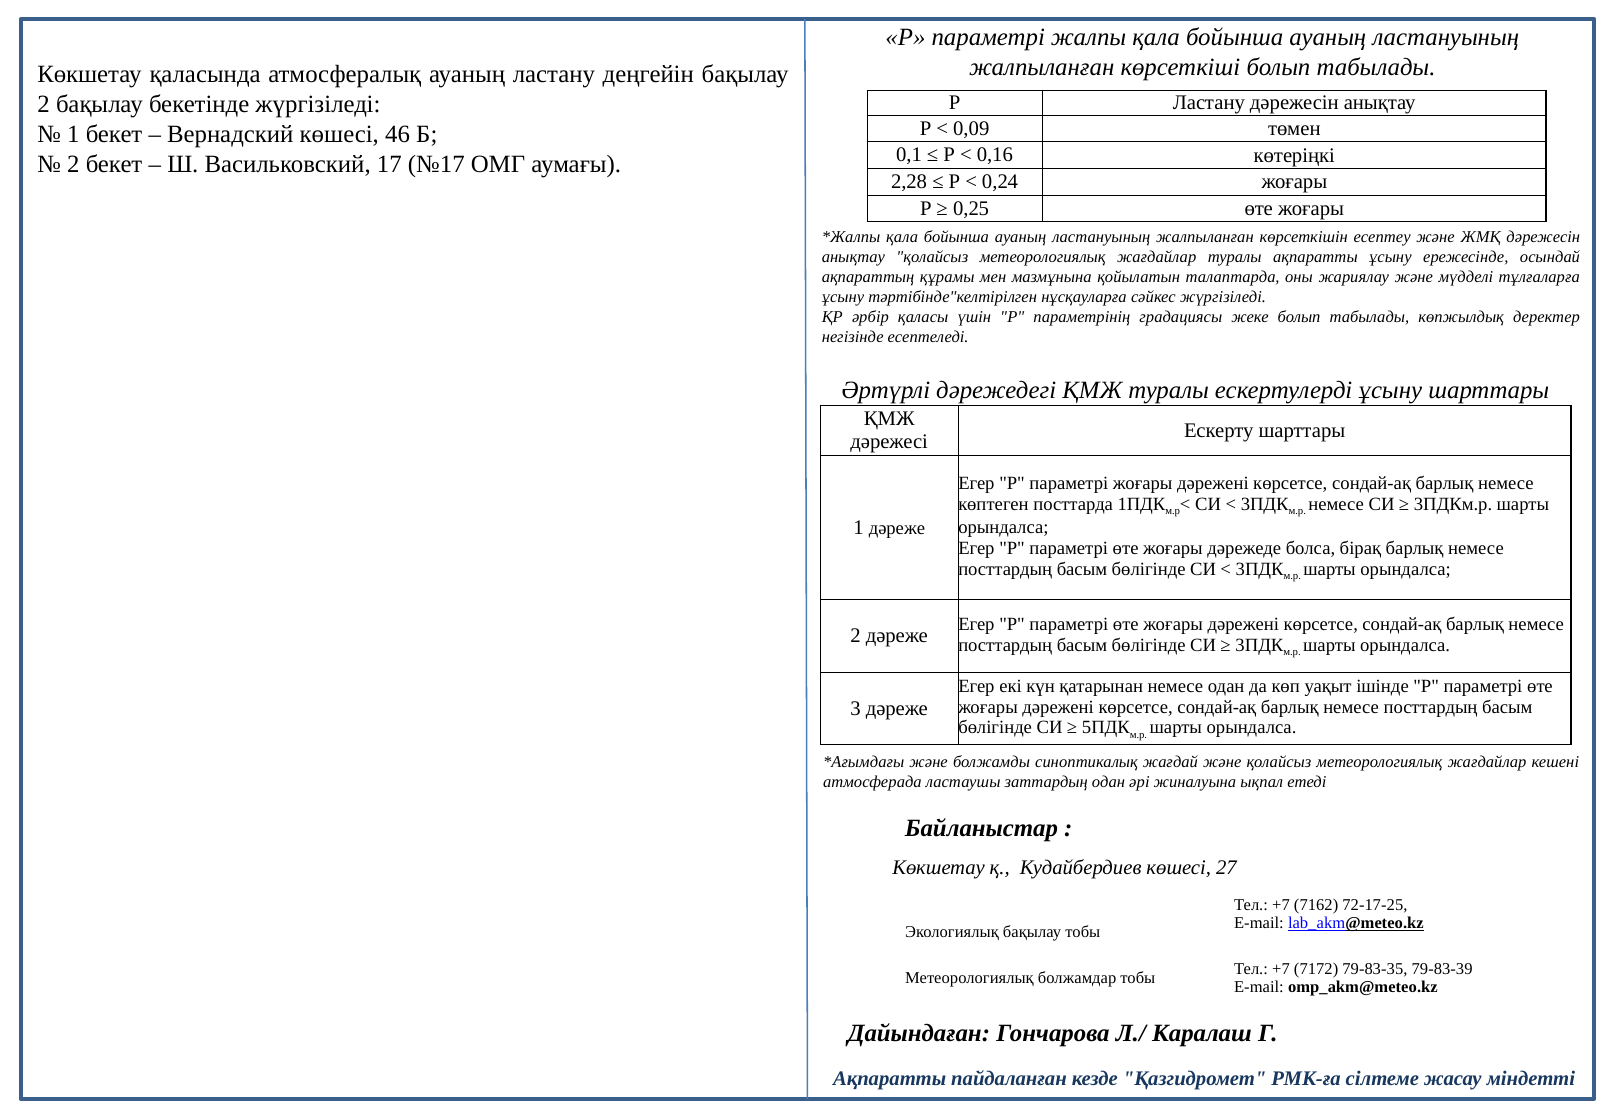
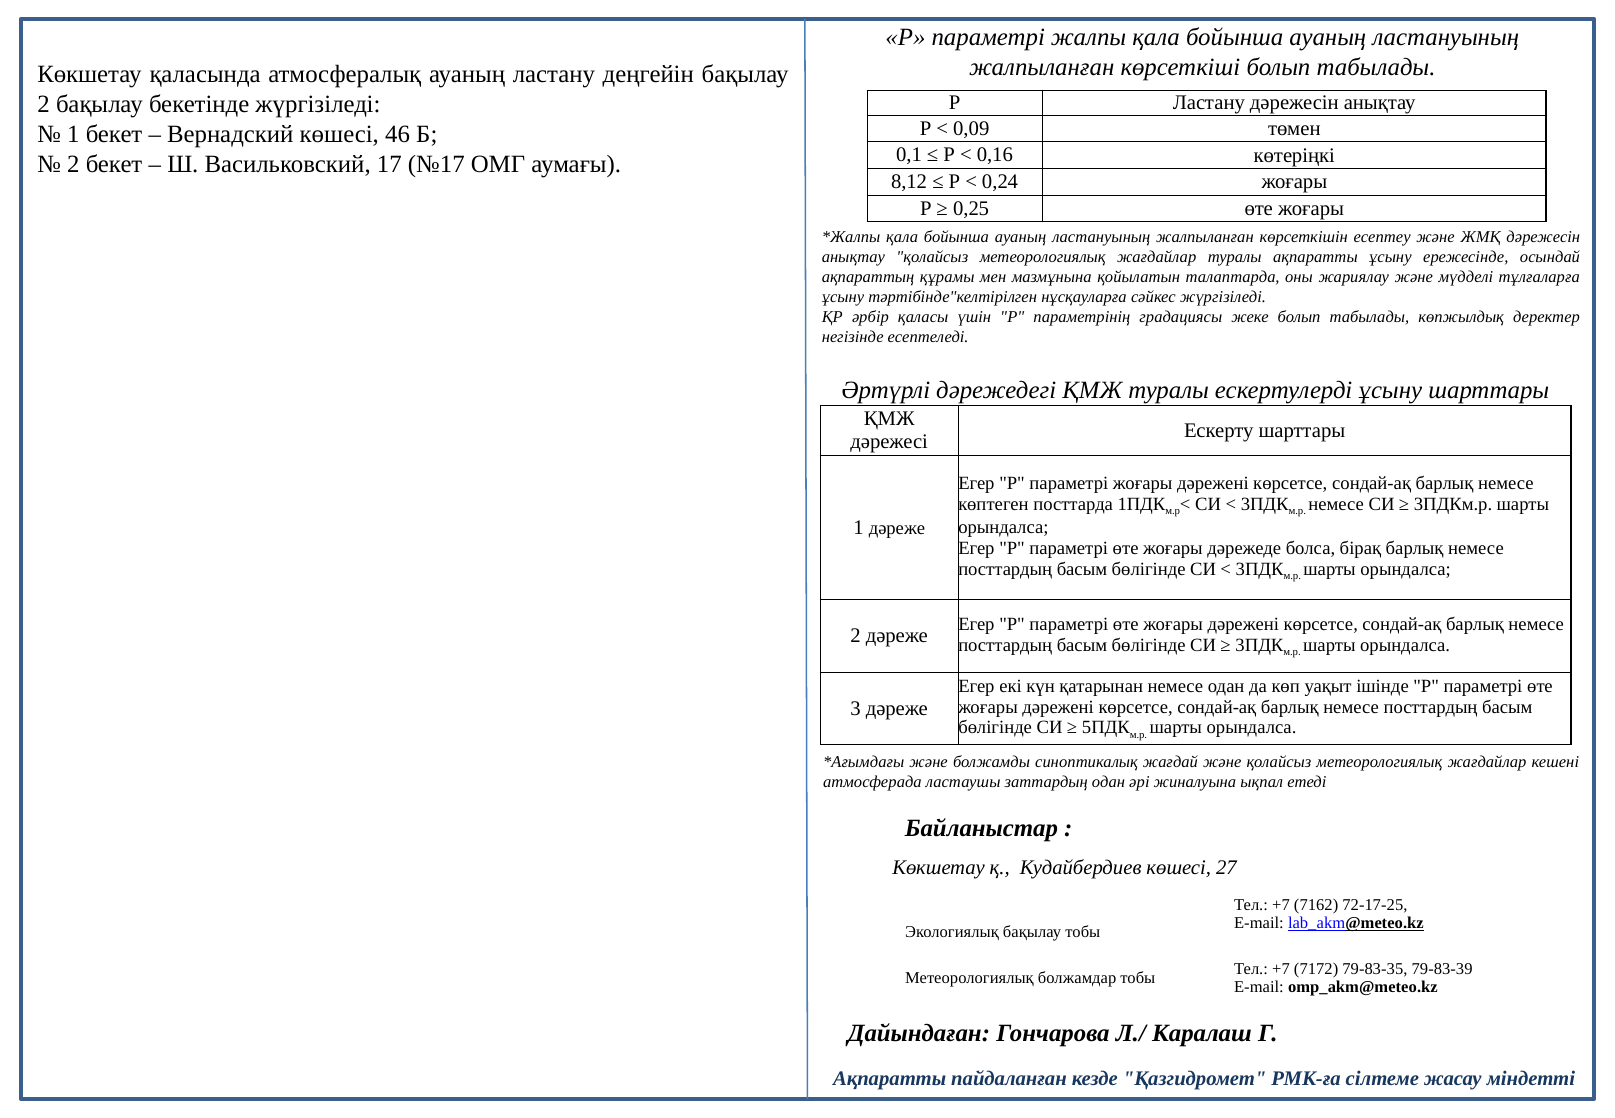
2,28: 2,28 -> 8,12 (909, 182)
